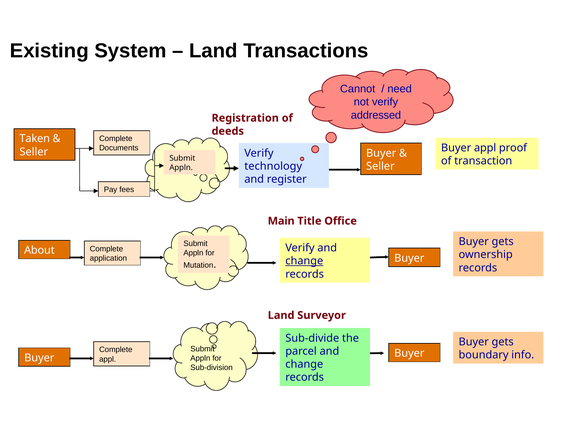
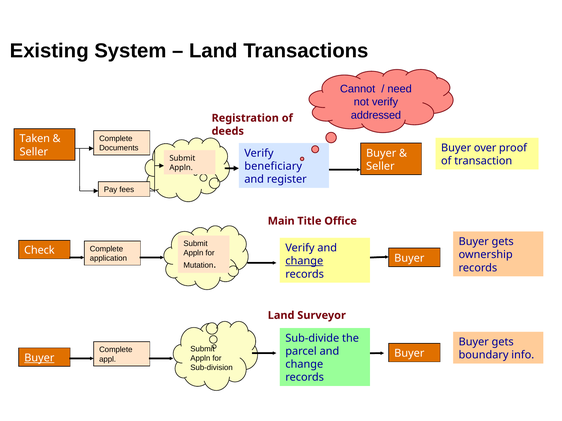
Buyer appl: appl -> over (485, 148)
technology: technology -> beneficiary (273, 166)
About: About -> Check (39, 251)
Buyer underline: none -> present (39, 358)
